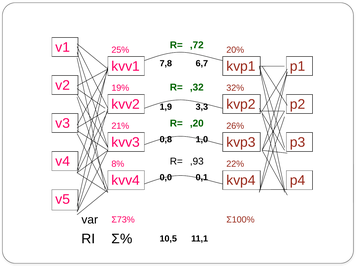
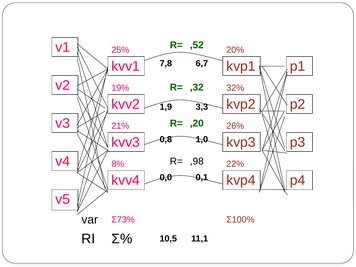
,72: ,72 -> ,52 (197, 45)
,93: ,93 -> ,98 (197, 161)
